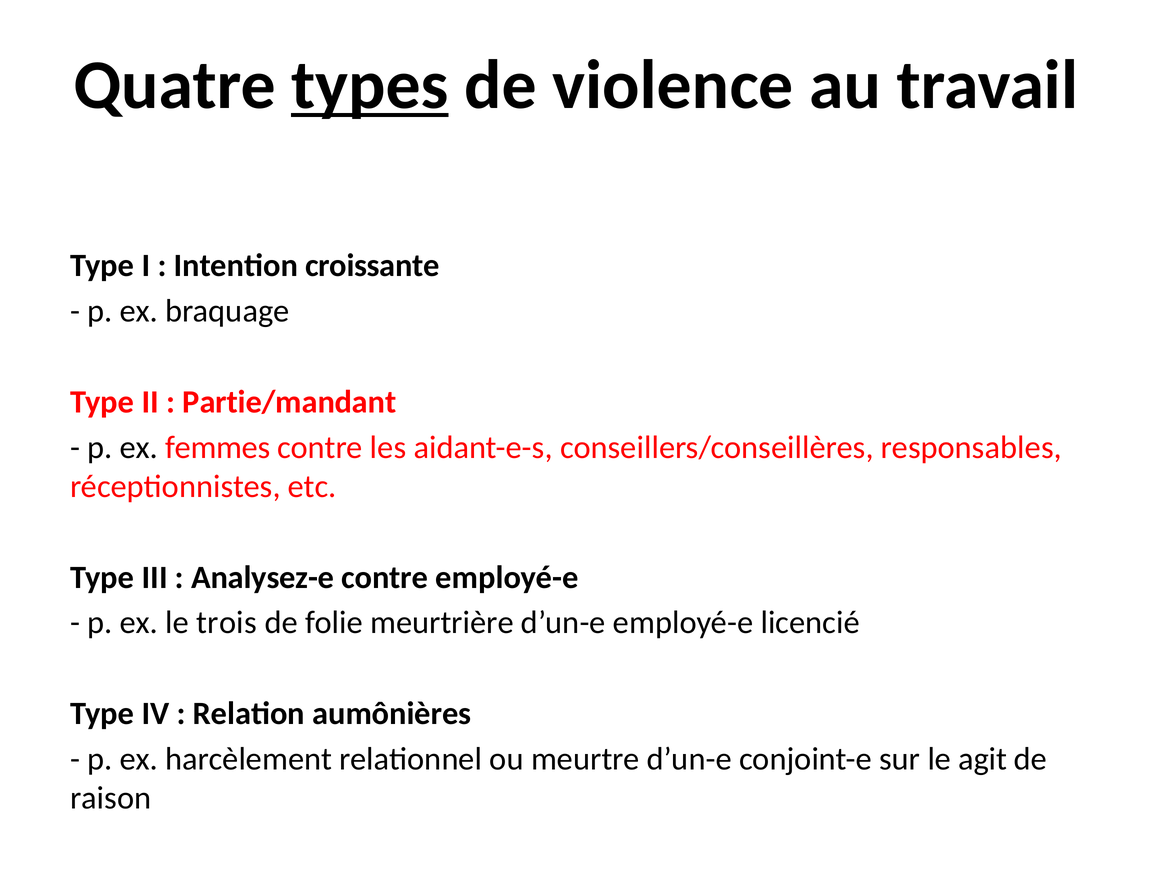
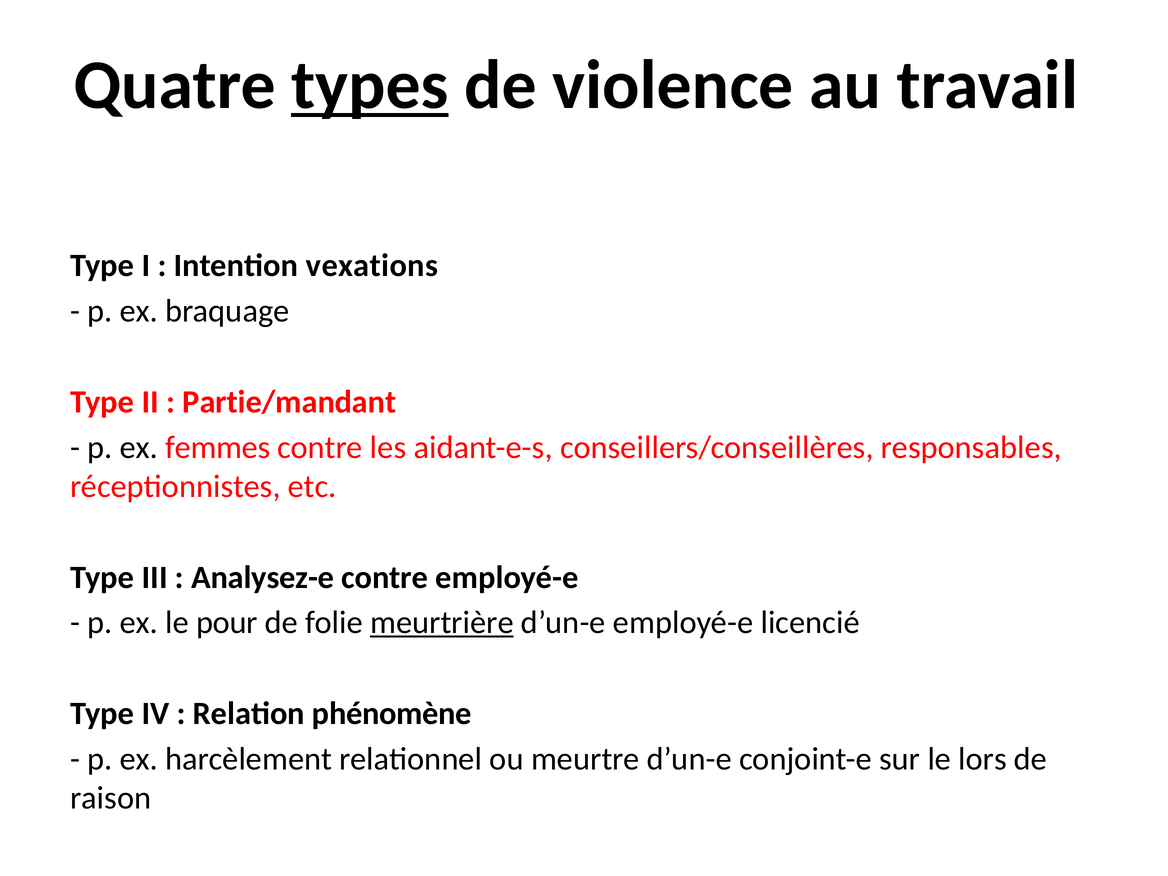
croissante: croissante -> vexations (372, 266)
trois: trois -> pour (227, 623)
meurtrière underline: none -> present (442, 623)
aumônières: aumônières -> phénomène (392, 714)
agit: agit -> lors (983, 759)
